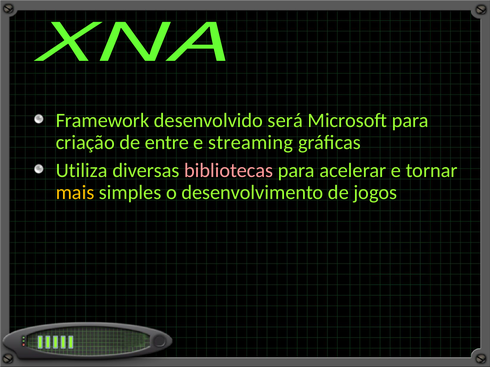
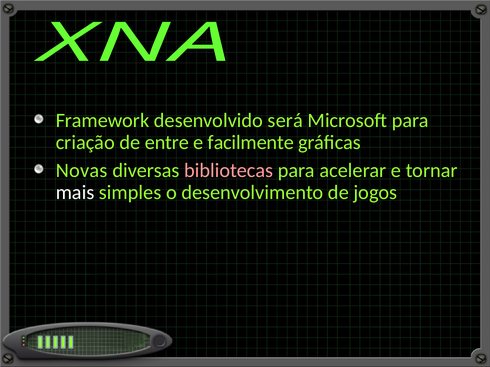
streaming: streaming -> facilmente (251, 143)
Utiliza: Utiliza -> Novas (82, 171)
mais colour: yellow -> white (75, 193)
